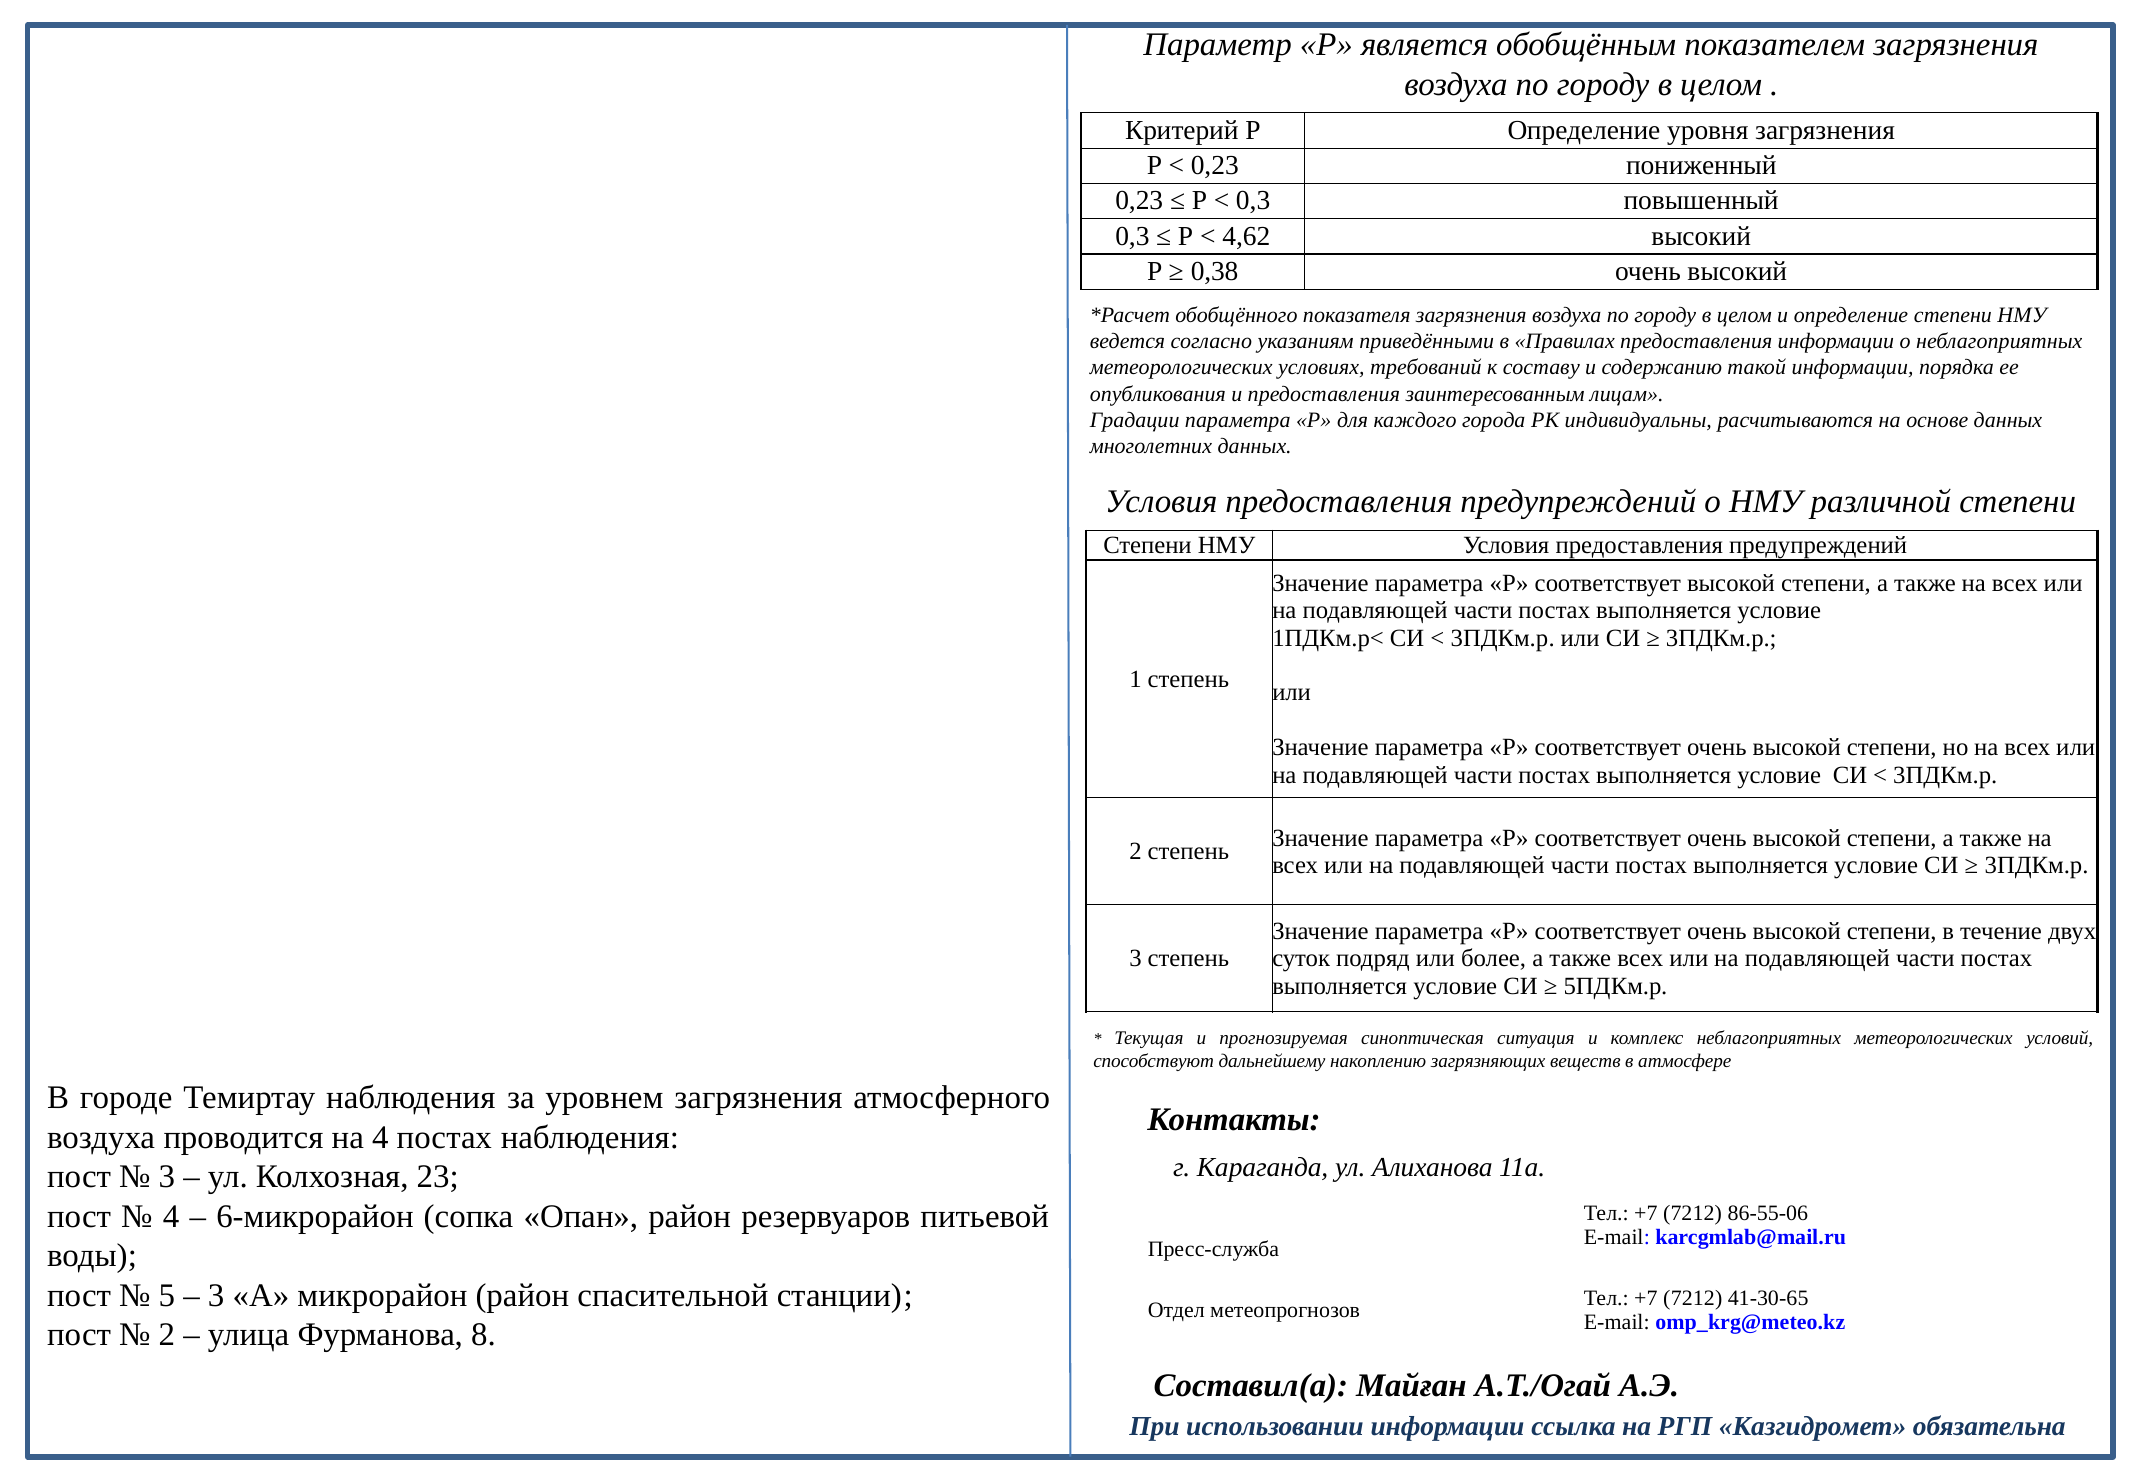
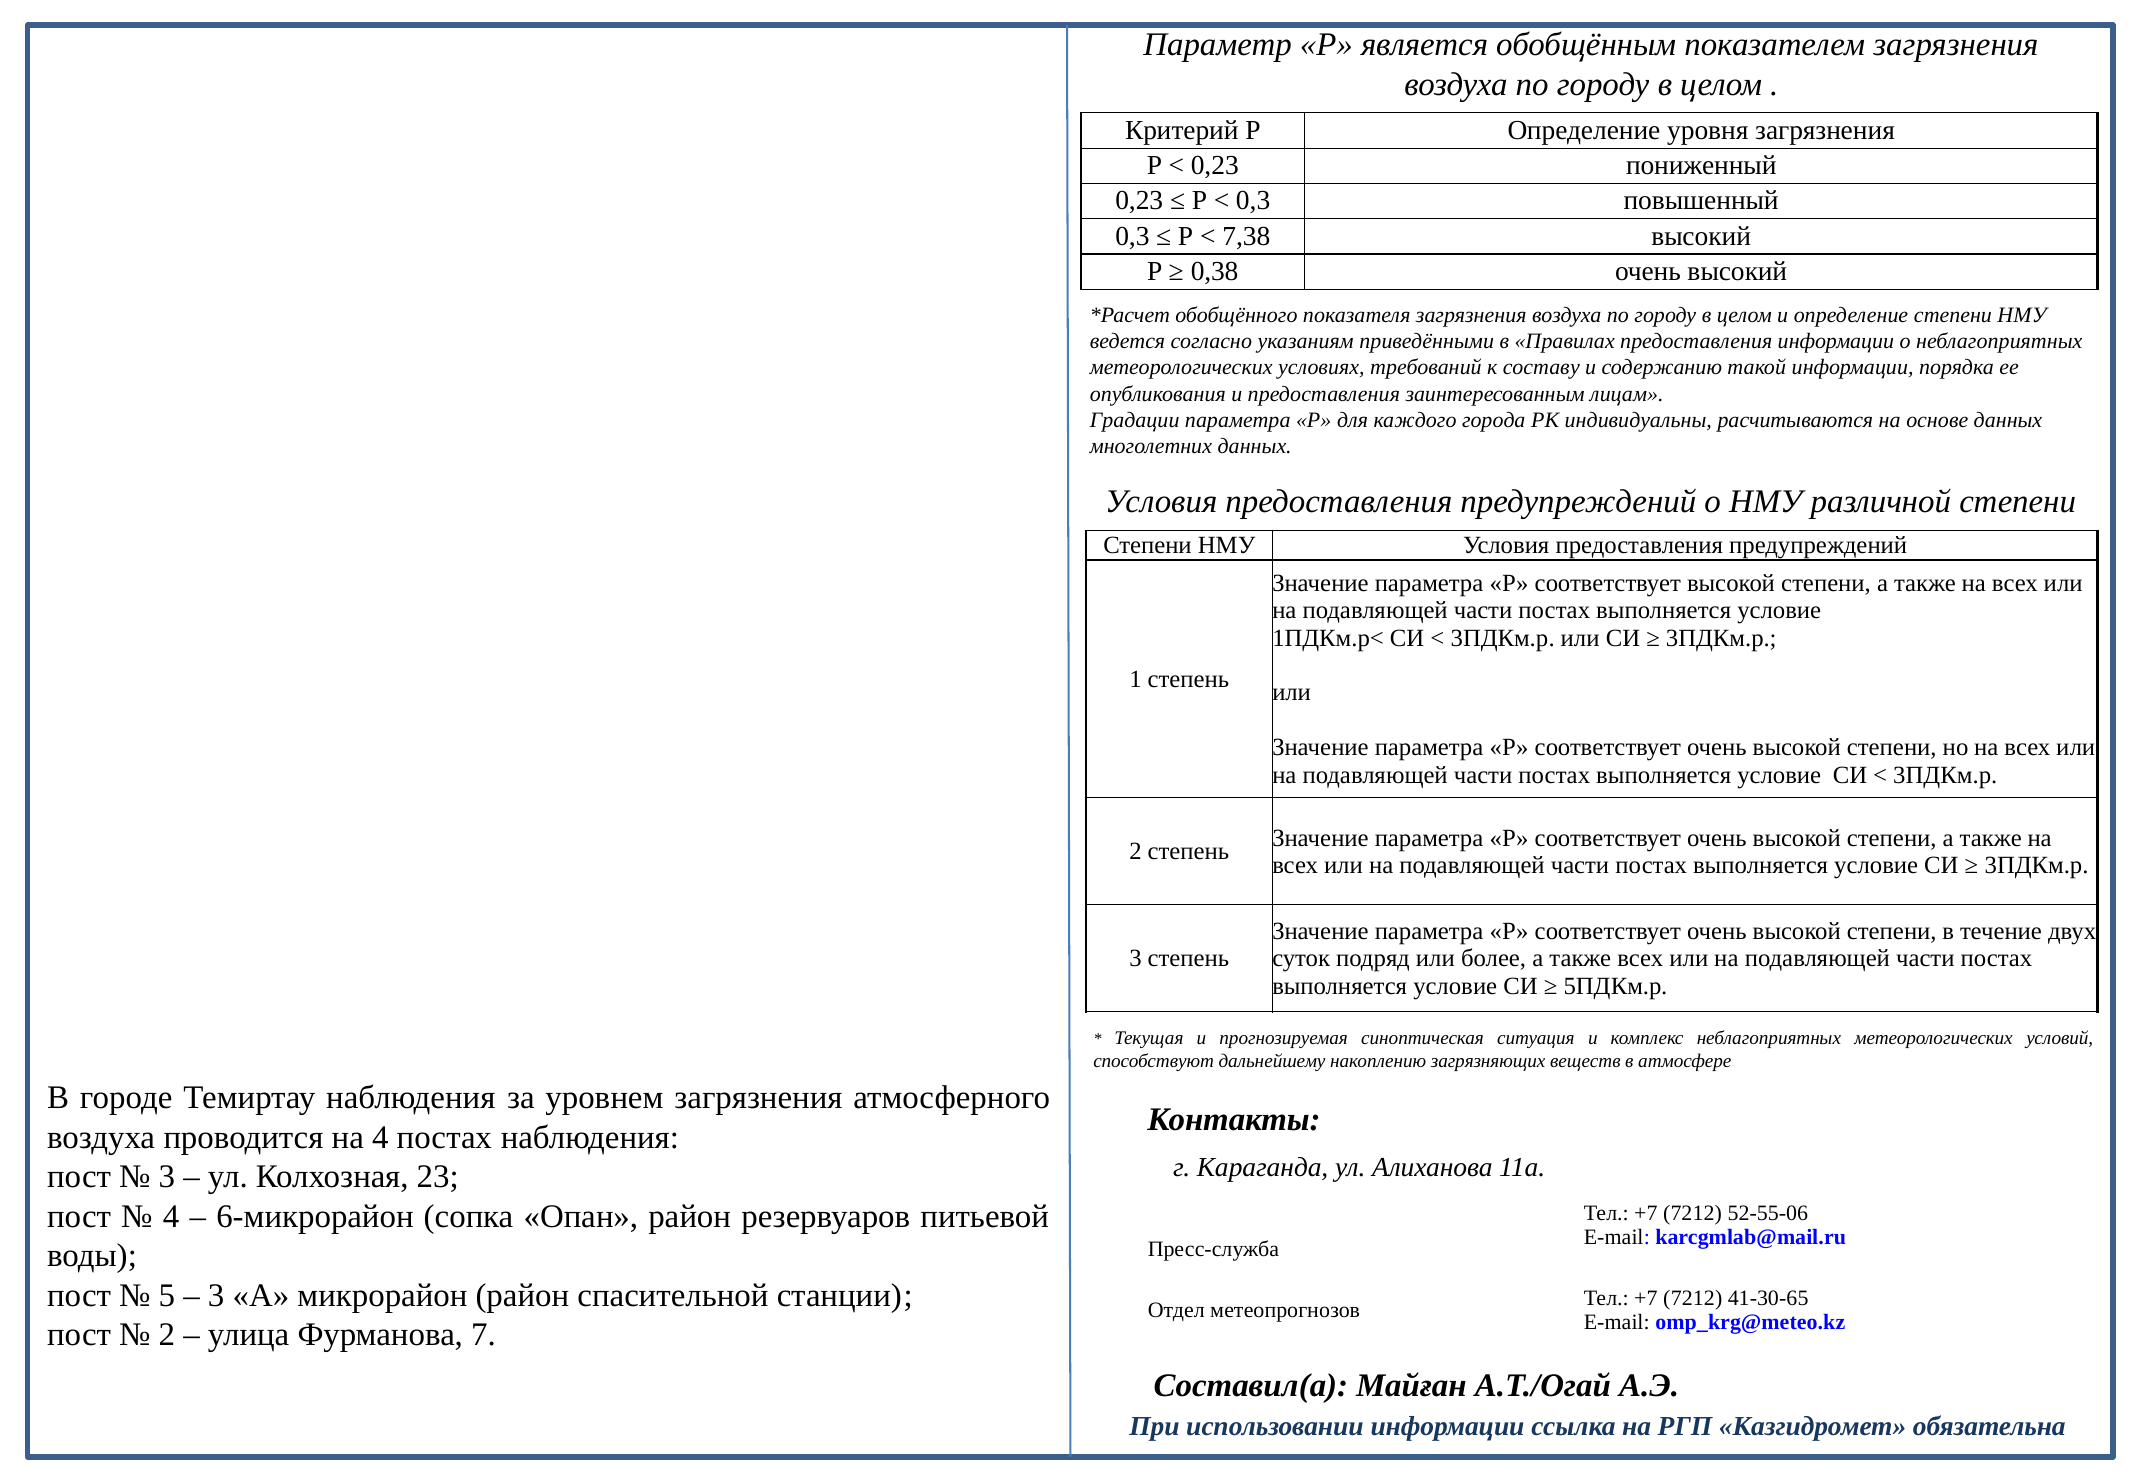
4,62: 4,62 -> 7,38 (1246, 236)
86-55-06: 86-55-06 -> 52-55-06 (1768, 1213)
8: 8 -> 7 (484, 1335)
